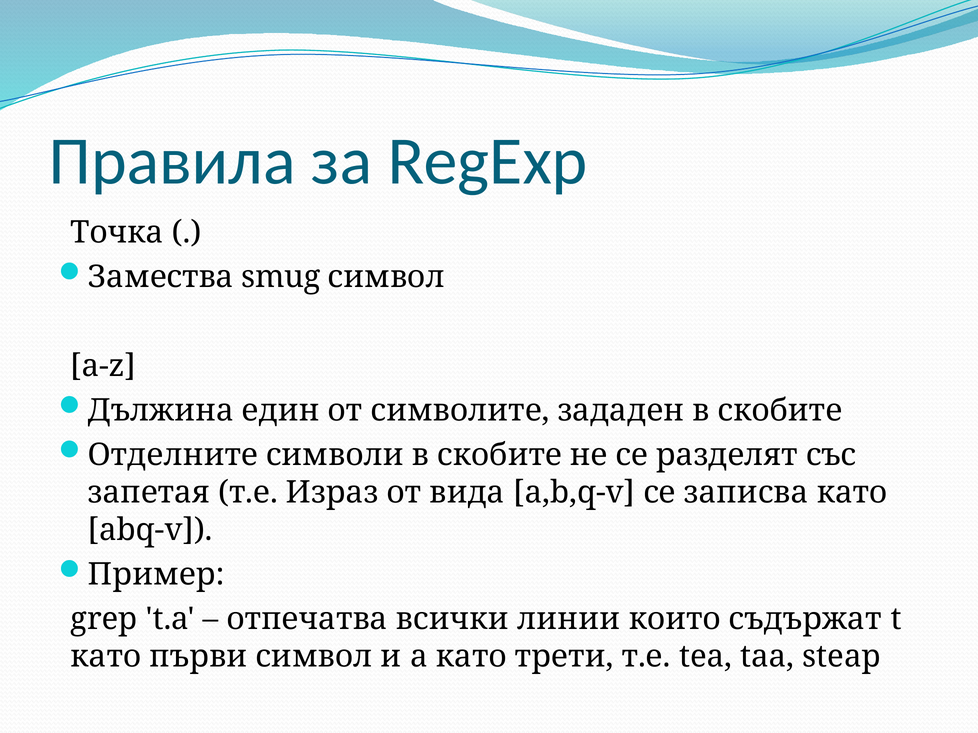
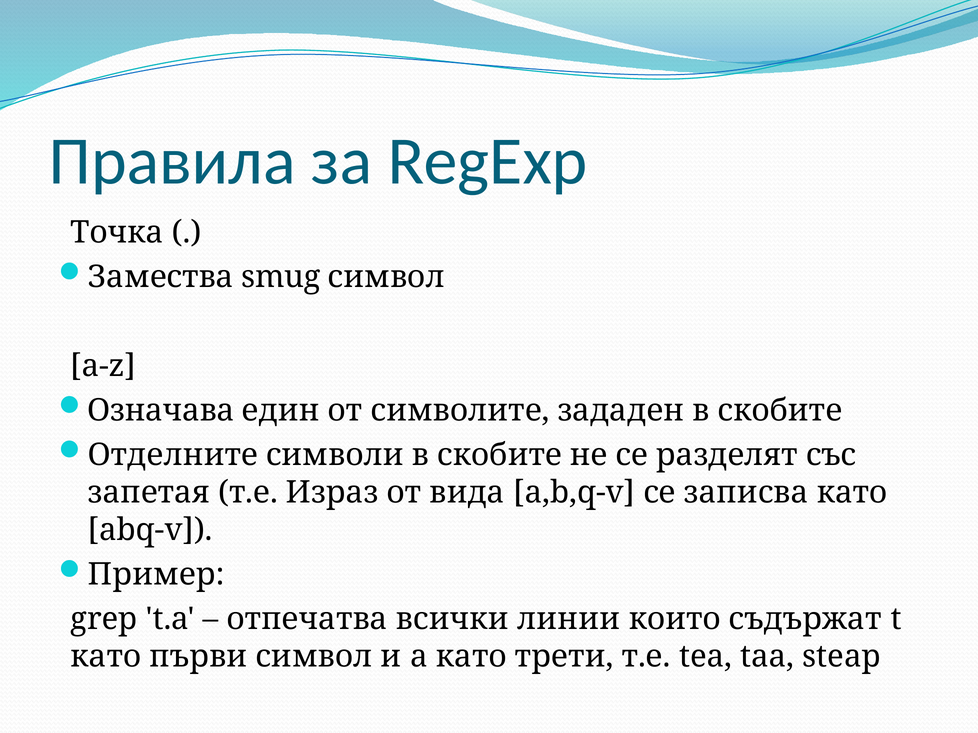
Дължина: Дължина -> Означава (161, 411)
